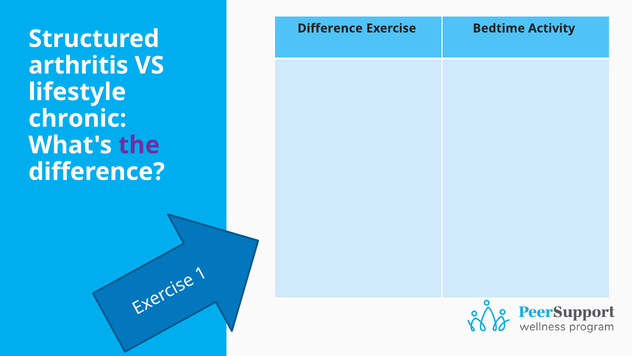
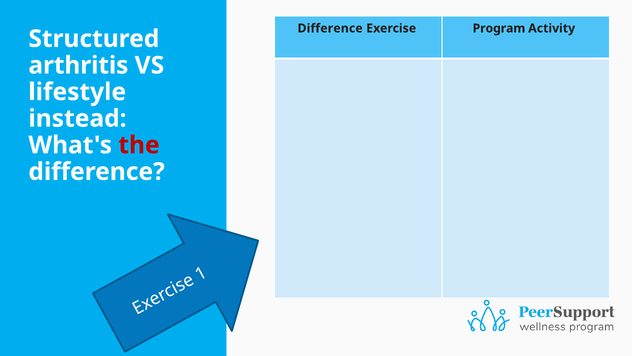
Bedtime: Bedtime -> Program (499, 28)
chronic: chronic -> instead (77, 118)
the colour: purple -> red (139, 145)
